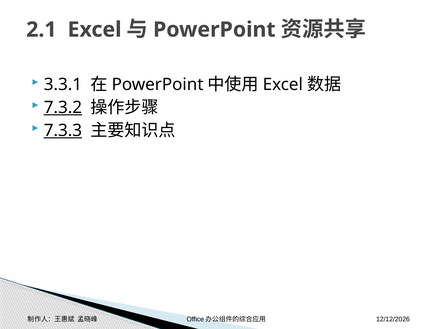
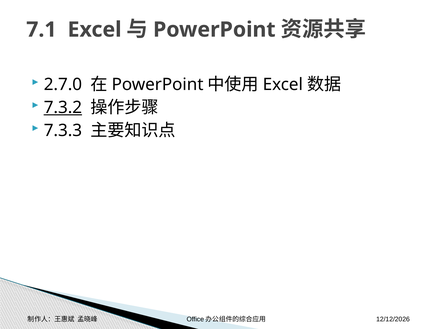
2.1: 2.1 -> 7.1 (41, 30)
3.3.1: 3.3.1 -> 2.7.0 (63, 85)
7.3.3 underline: present -> none (63, 130)
